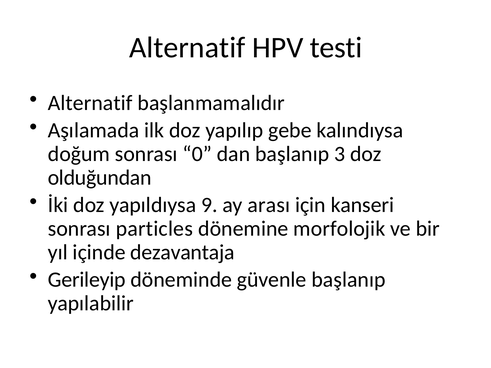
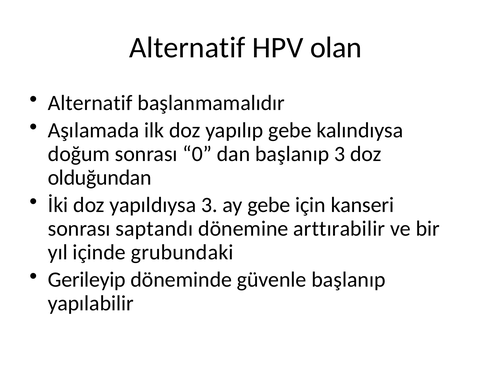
testi: testi -> olan (336, 48)
yapıldıysa 9: 9 -> 3 (209, 205)
ay arası: arası -> gebe (269, 205)
particles: particles -> saptandı (154, 229)
morfolojik: morfolojik -> arttırabilir (339, 229)
dezavantaja: dezavantaja -> grubundaki (182, 252)
